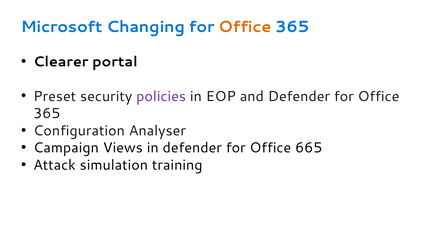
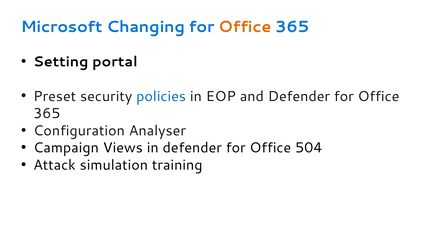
Clearer: Clearer -> Setting (61, 62)
policies colour: purple -> blue (161, 96)
665: 665 -> 504 (309, 148)
